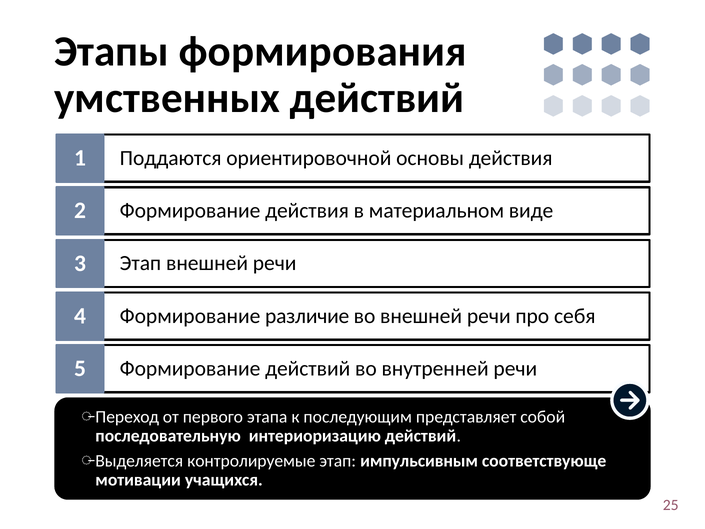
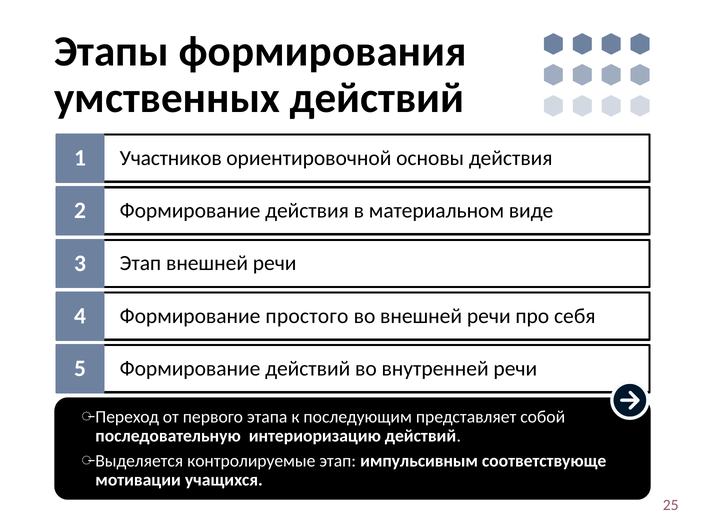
Поддаются: Поддаются -> Участников (171, 158)
различие: различие -> простого (307, 316)
